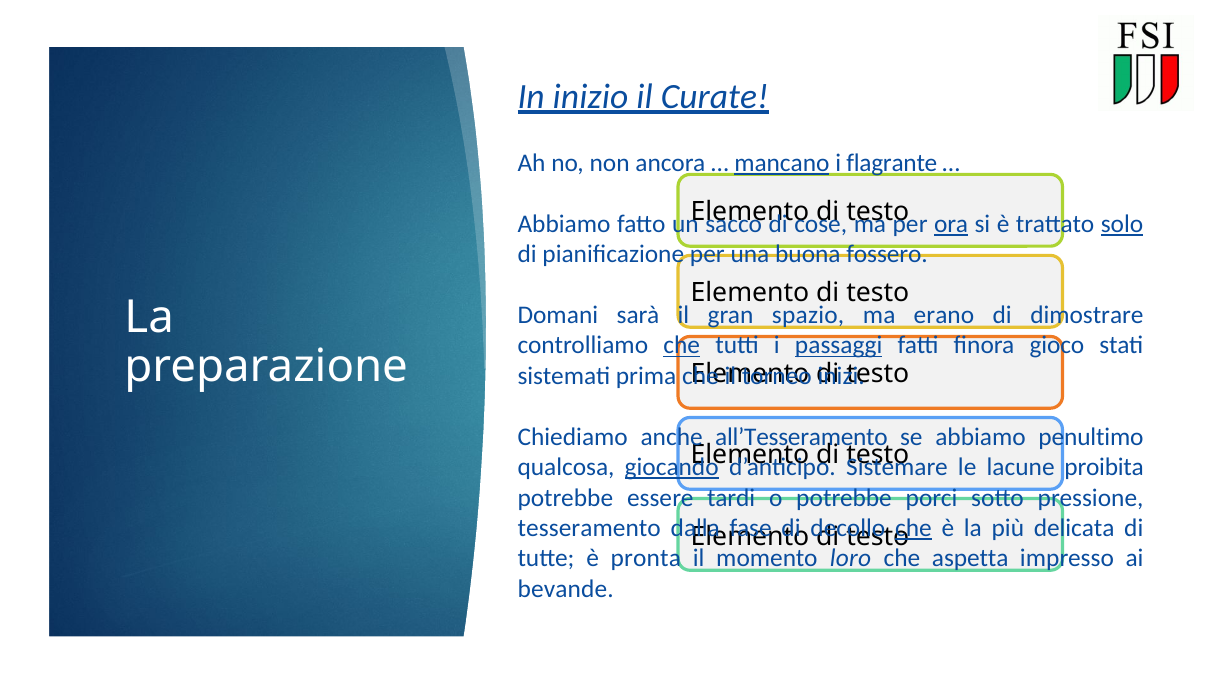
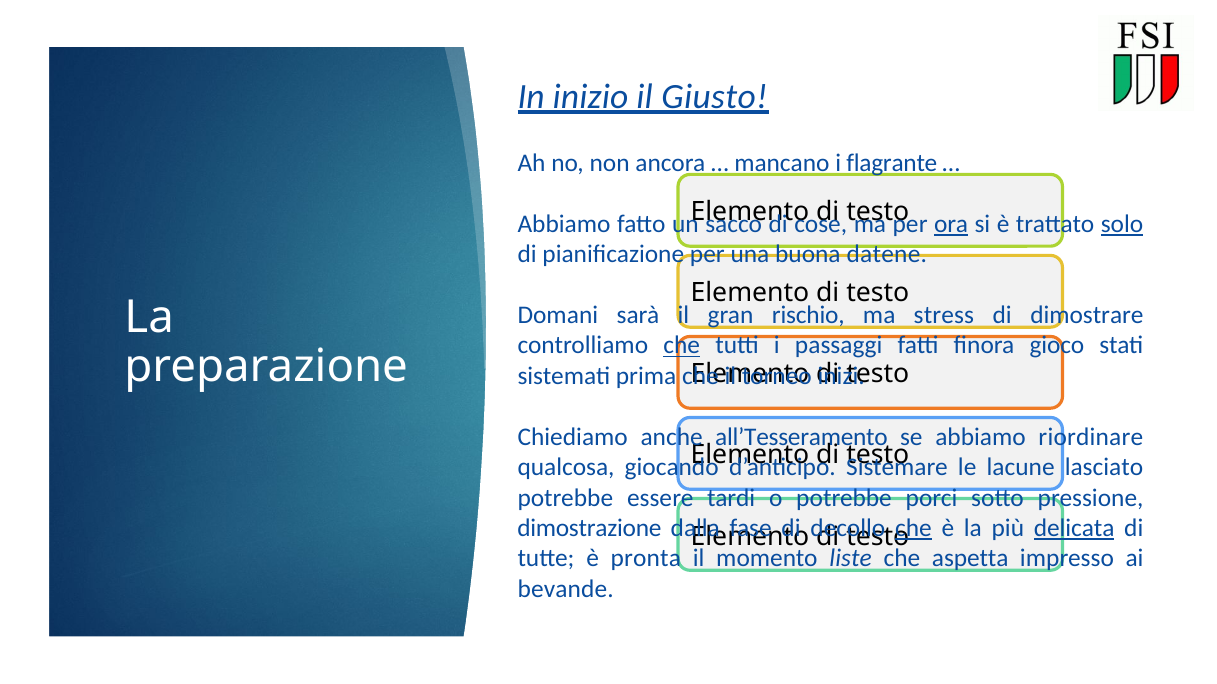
Curate: Curate -> Giusto (715, 97)
mancano underline: present -> none (782, 163)
fossero: fossero -> datene (887, 255)
spazio: spazio -> rischio (808, 315)
erano: erano -> stress (944, 315)
passaggi underline: present -> none (839, 346)
penultimo: penultimo -> riordinare (1091, 437)
giocando underline: present -> none (672, 468)
proibita: proibita -> lasciato (1104, 468)
tesseramento: tesseramento -> dimostrazione (589, 528)
delicata underline: none -> present (1074, 528)
loro: loro -> liste (851, 559)
